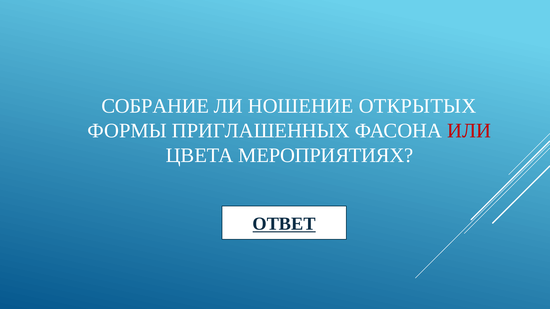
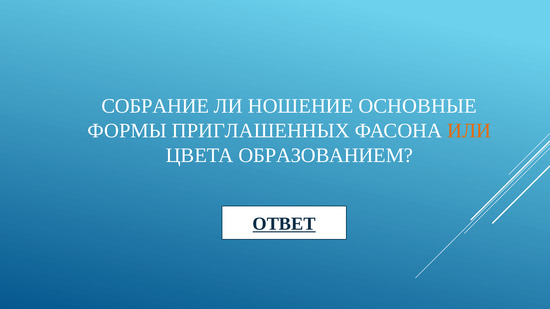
ОТКРЫТЫХ: ОТКРЫТЫХ -> ОСНОВНЫЕ (418, 106)
ИЛИ colour: red -> orange (469, 131)
МЕРОПРИЯТИЯХ: МЕРОПРИЯТИЯХ -> ОБРАЗОВАНИЕМ (326, 156)
